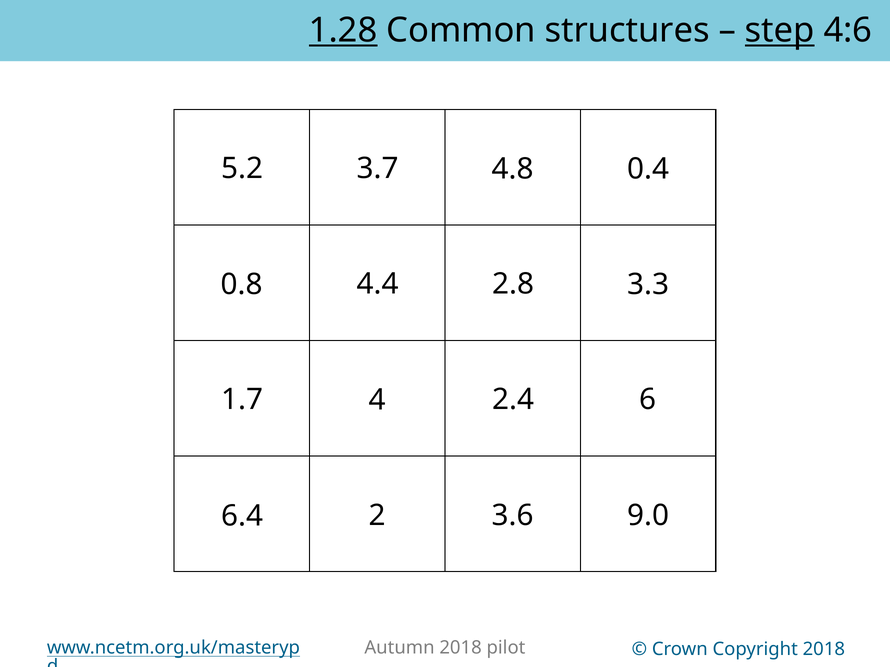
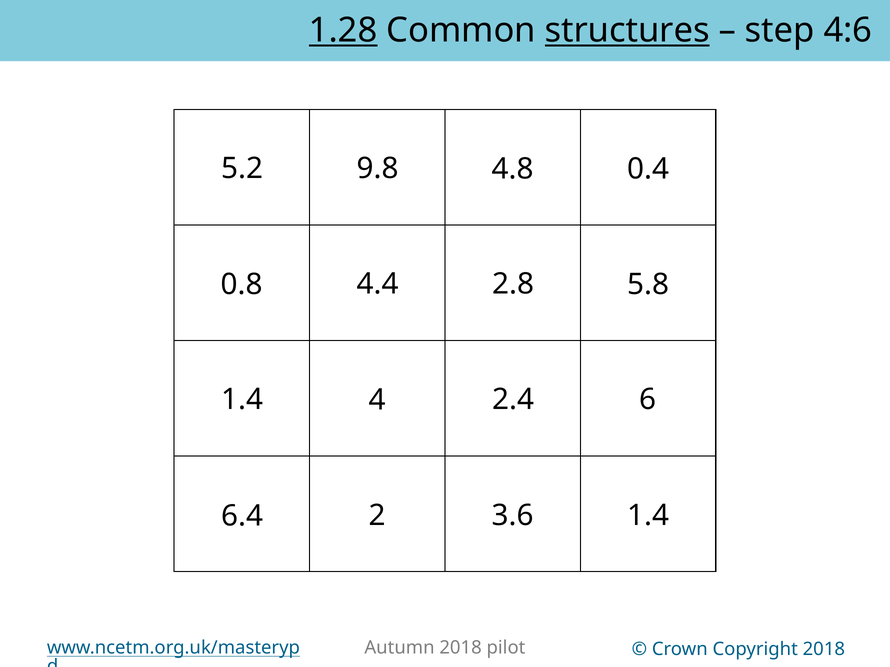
structures underline: none -> present (627, 30)
step underline: present -> none (780, 30)
3.7: 3.7 -> 9.8 (378, 169)
3.3: 3.3 -> 5.8 (648, 285)
1.7: 1.7 -> 1.4 (242, 400)
3.6 9.0: 9.0 -> 1.4 (648, 516)
